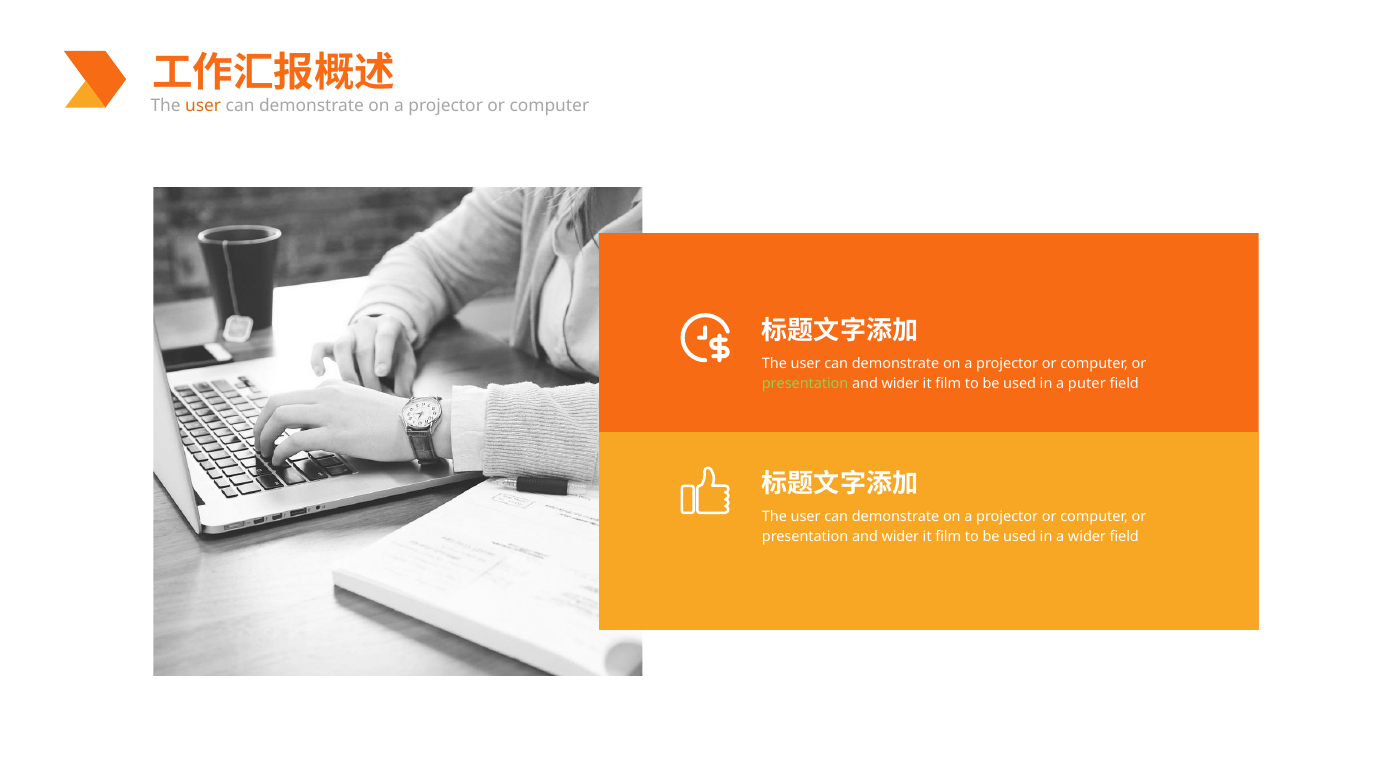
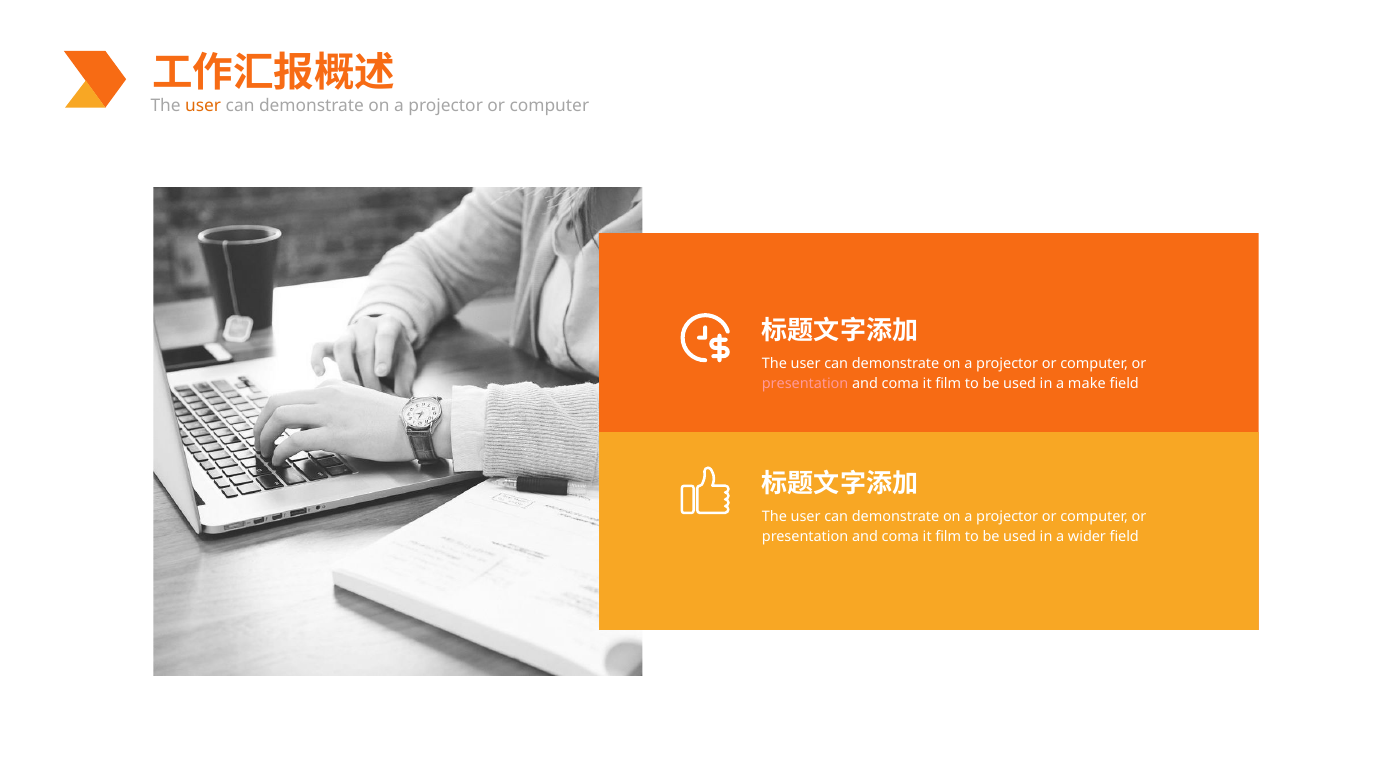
presentation colour: light green -> pink (805, 384)
wider: wider -> coma (900, 384)
puter: puter -> make (1087, 384)
wider: wider -> coma (900, 537)
